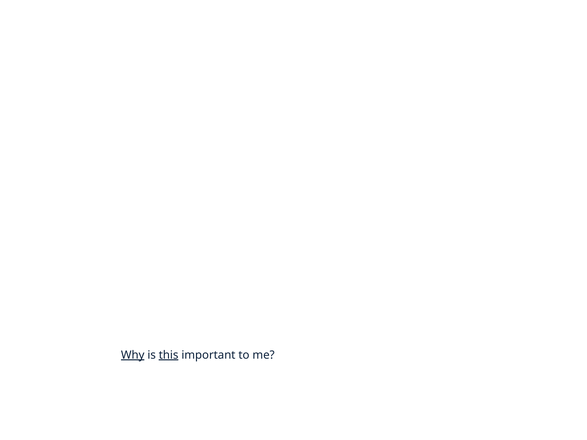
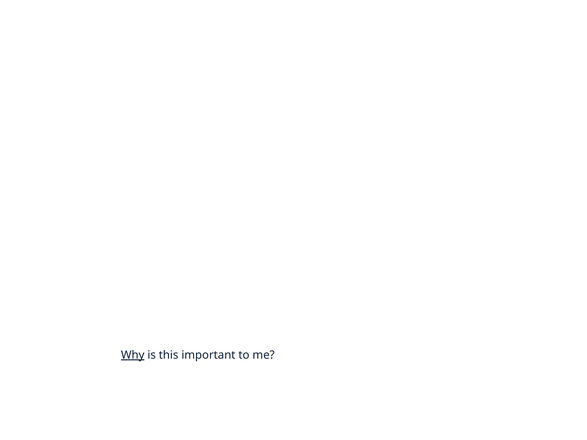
this underline: present -> none (169, 355)
